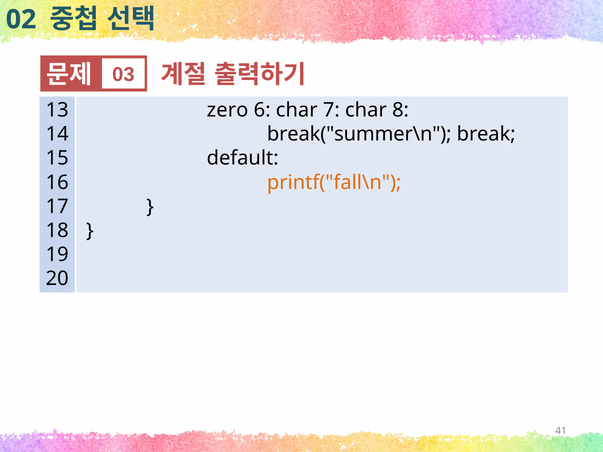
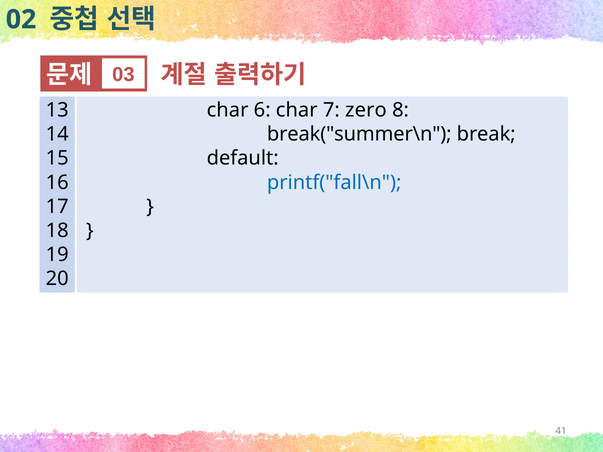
zero: zero -> char (228, 110)
7 char: char -> zero (366, 110)
printf("fall\n colour: orange -> blue (334, 183)
